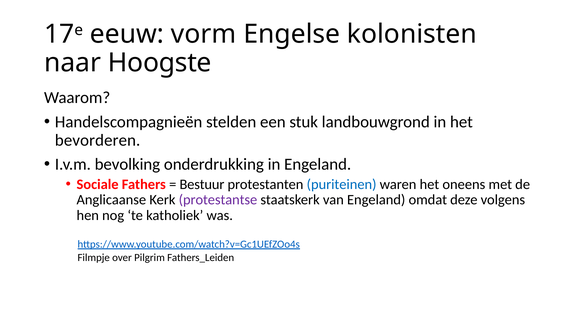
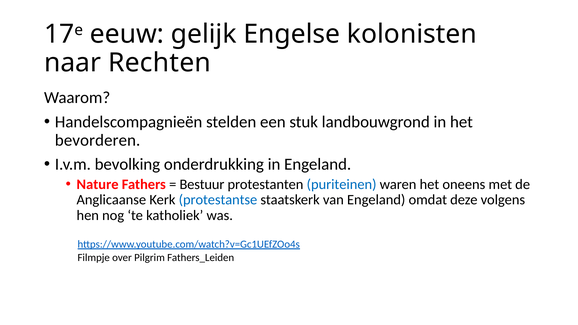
vorm: vorm -> gelijk (204, 34)
Hoogste: Hoogste -> Rechten (160, 63)
Sociale: Sociale -> Nature (98, 184)
protestantse colour: purple -> blue (218, 200)
